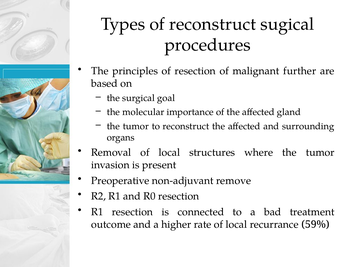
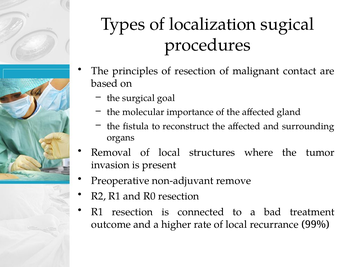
of reconstruct: reconstruct -> localization (213, 24)
further: further -> contact (300, 71)
tumor: tumor -> fistula (136, 126)
59%: 59% -> 99% (315, 224)
